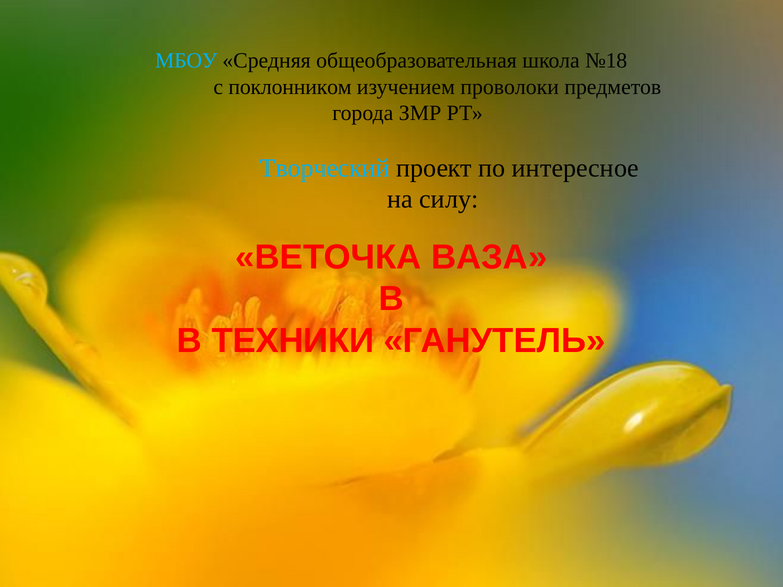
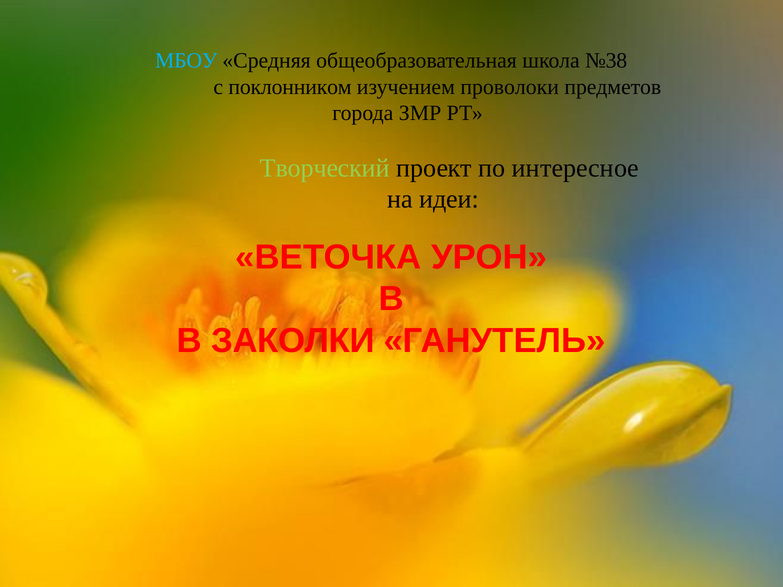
№18: №18 -> №38 (606, 61)
Творческий colour: light blue -> light green (325, 168)
силу: силу -> идеи (449, 199)
ВАЗА: ВАЗА -> УРОН (489, 257)
ТЕХНИКИ: ТЕХНИКИ -> ЗАКОЛКИ (293, 341)
